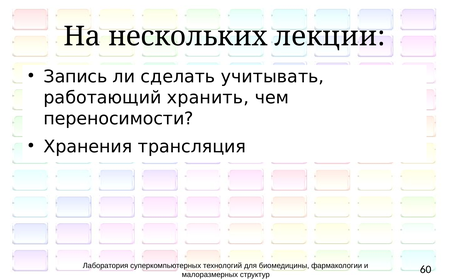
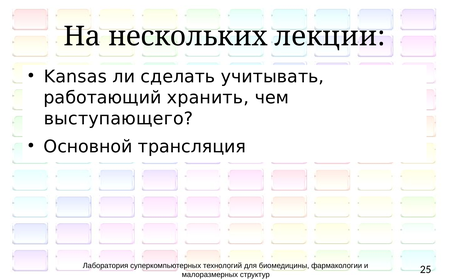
Запись: Запись -> Kansas (75, 77)
переносимости: переносимости -> выступающего (118, 119)
Хранения: Хранения -> Основной (88, 147)
60: 60 -> 25 (426, 270)
